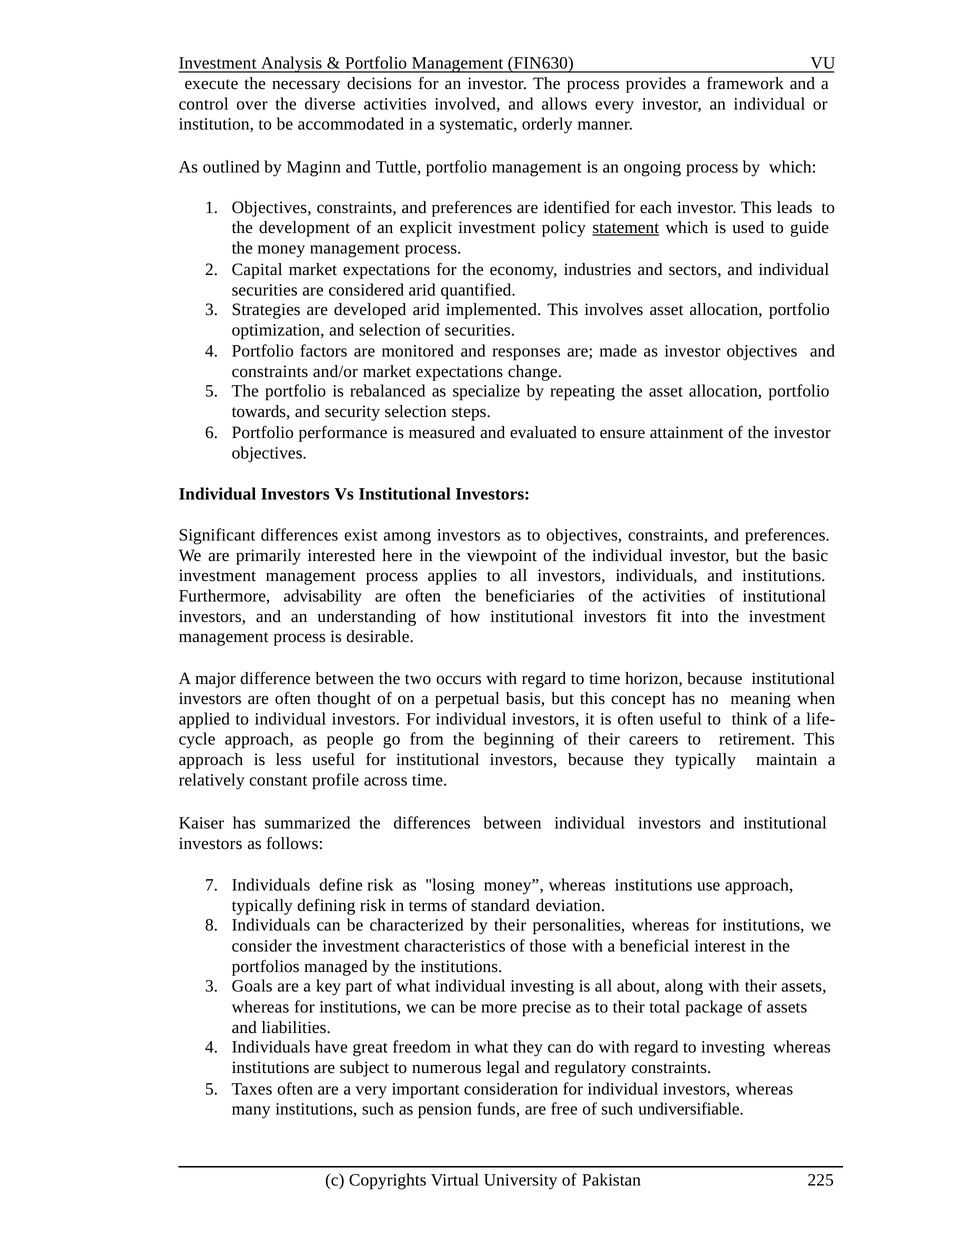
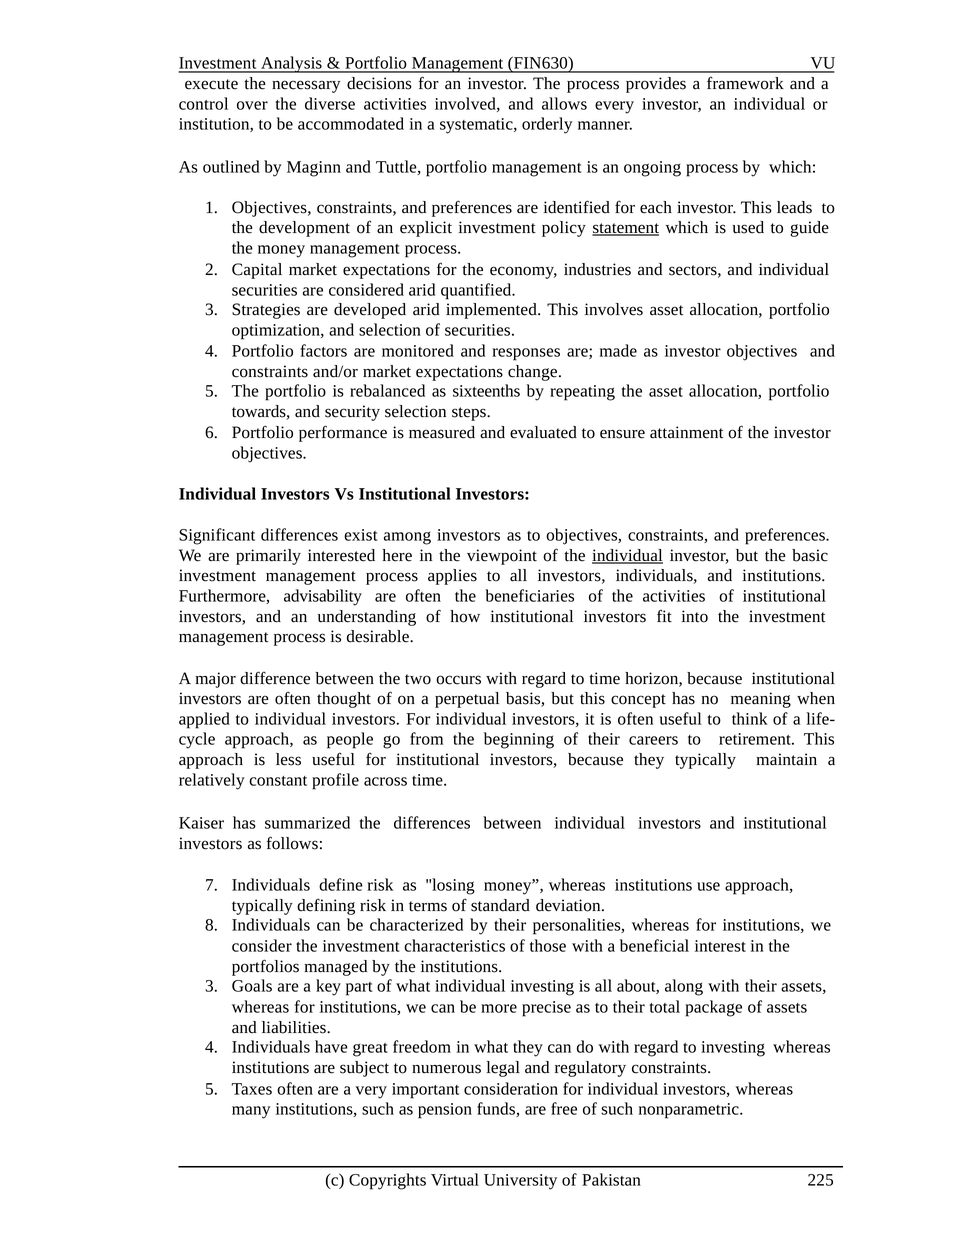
specialize: specialize -> sixteenths (486, 391)
individual underline: none -> present (627, 555)
undiversifiable: undiversifiable -> nonparametric (691, 1109)
